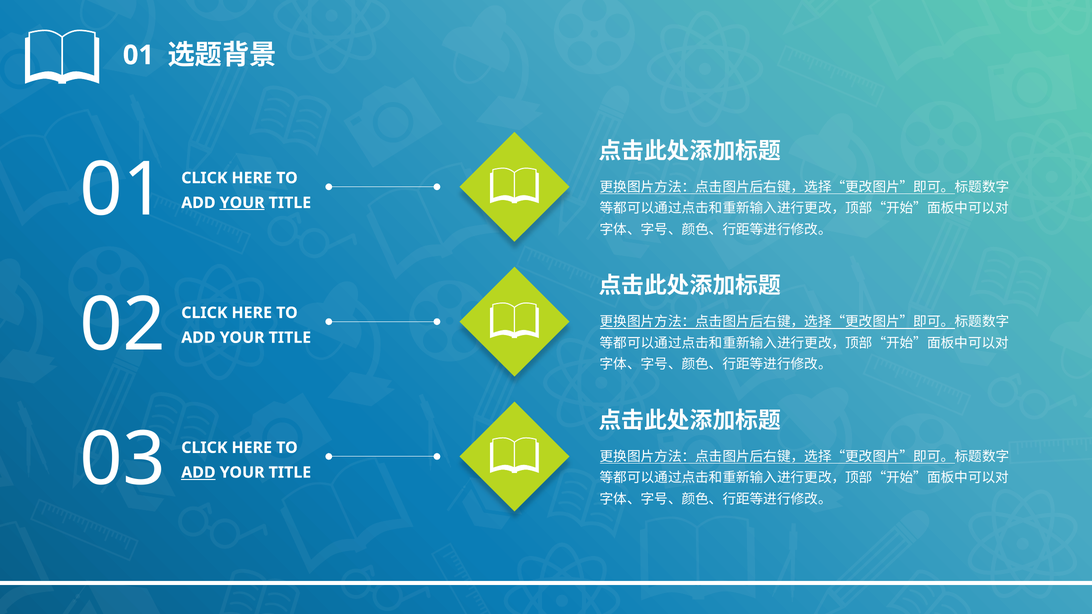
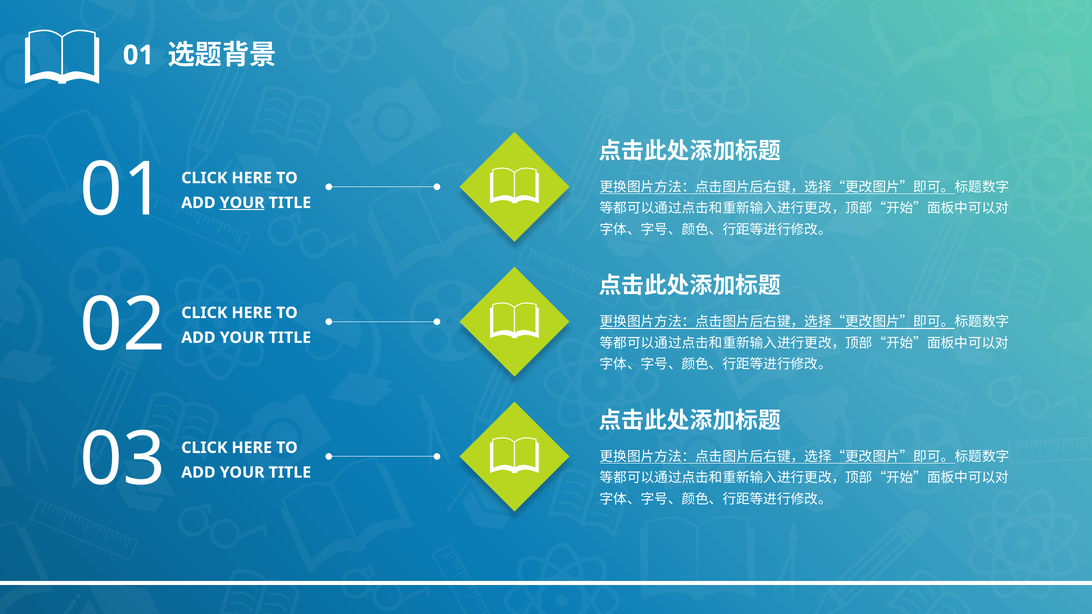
ADD underline: present -> none (198, 473)
